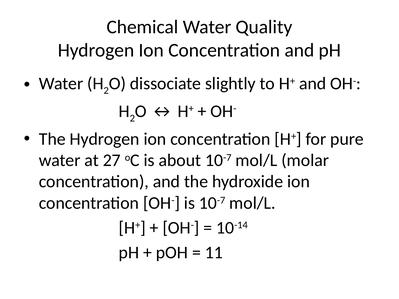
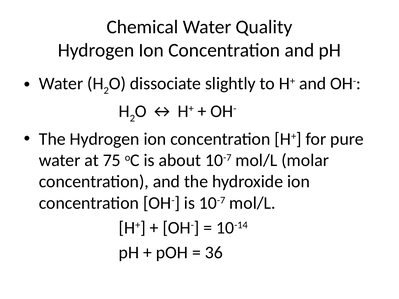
27: 27 -> 75 (112, 161)
11: 11 -> 36 (214, 253)
